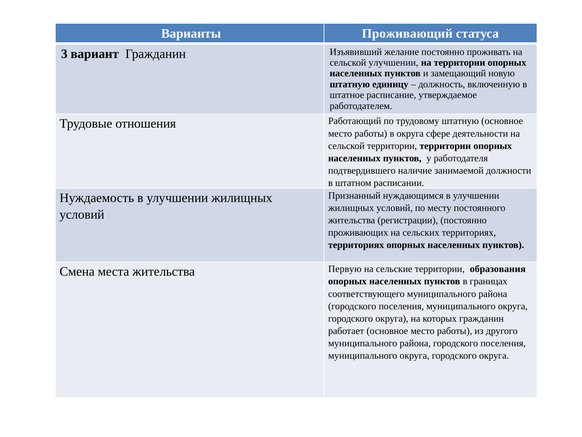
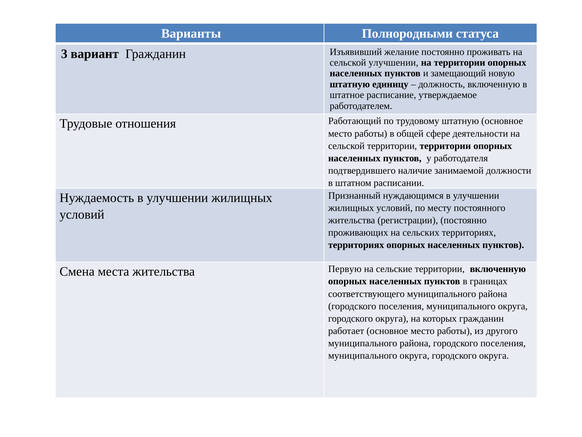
Проживающий: Проживающий -> Полнородными (407, 33)
в округа: округа -> общей (410, 133)
территории образования: образования -> включенную (498, 269)
